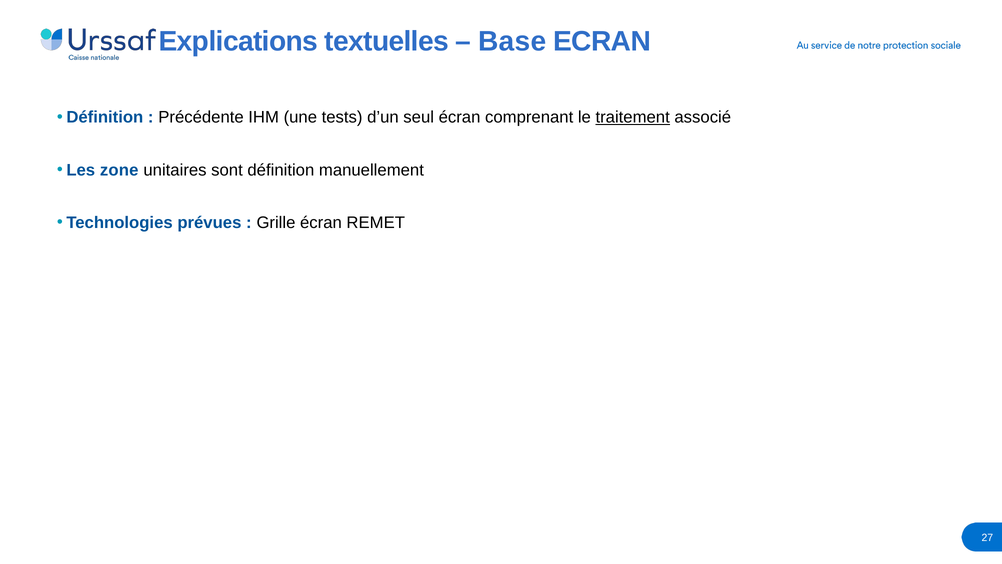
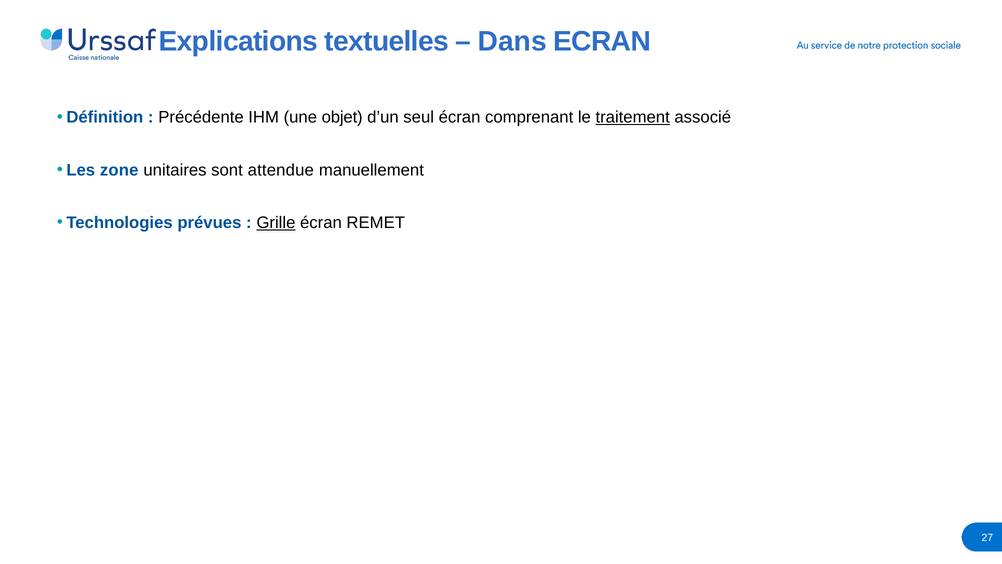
Base: Base -> Dans (512, 41)
tests: tests -> objet (342, 117)
sont définition: définition -> attendue (281, 170)
Grille underline: none -> present (276, 223)
